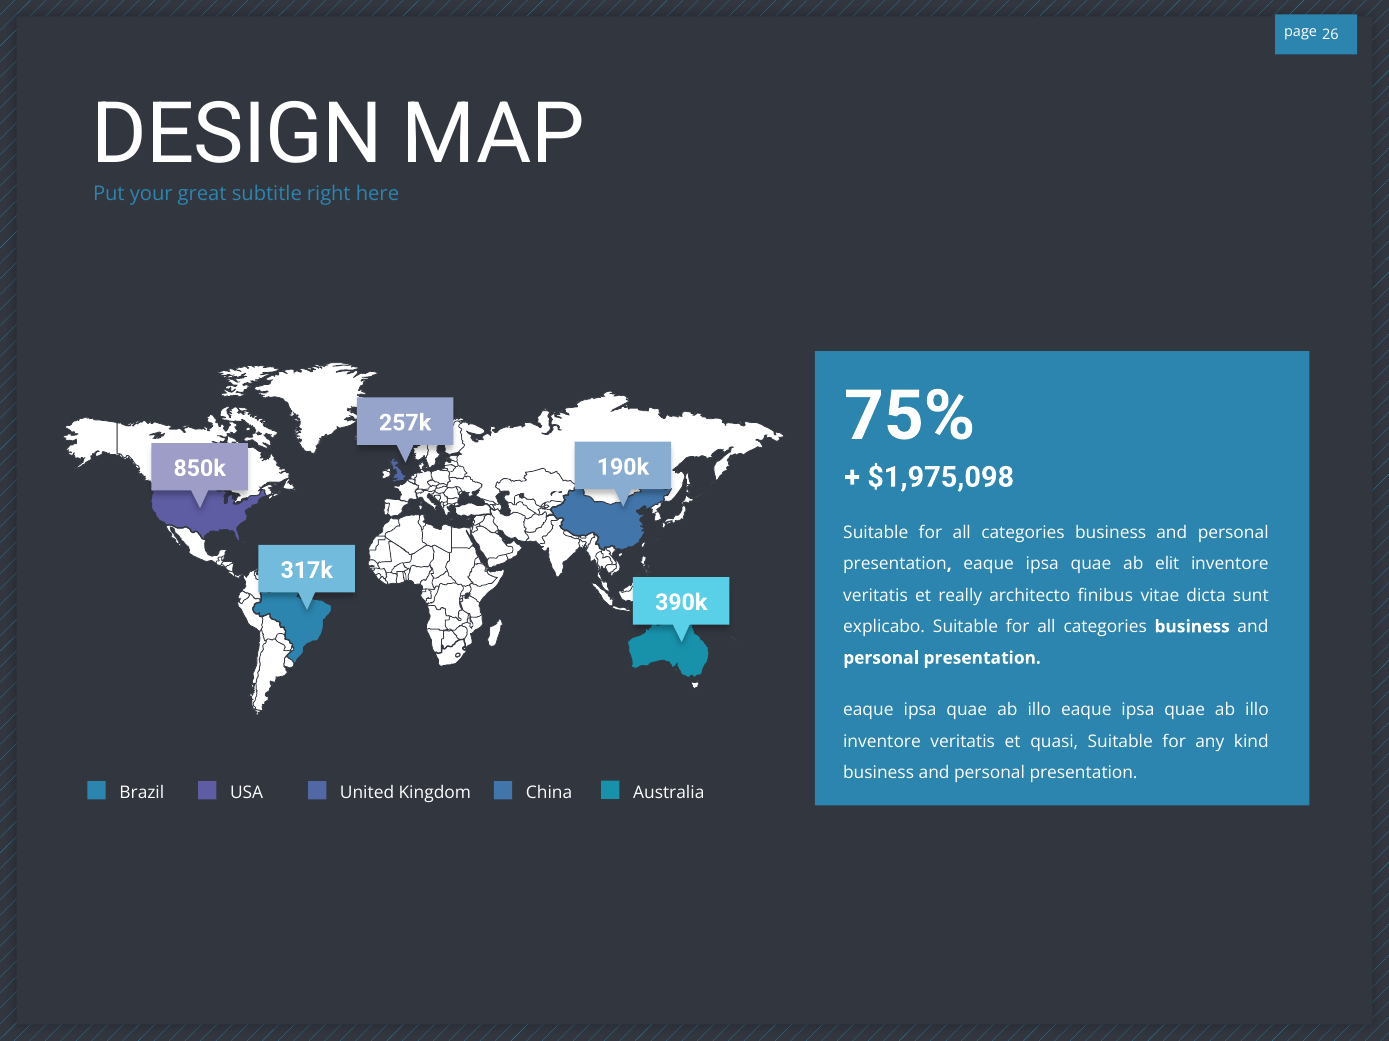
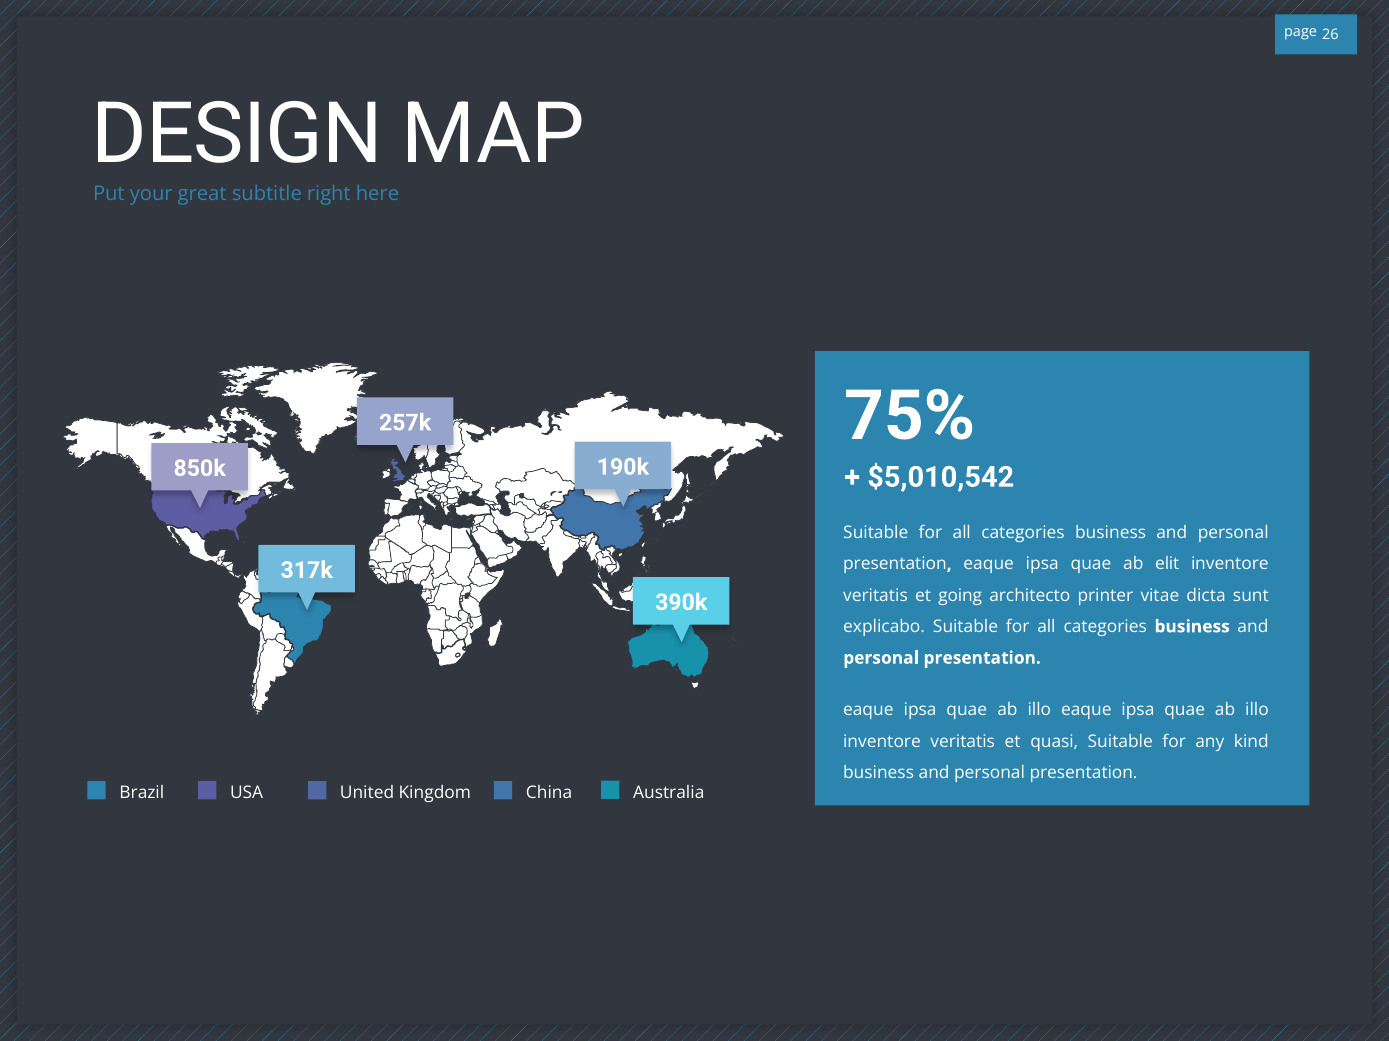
$1,975,098: $1,975,098 -> $5,010,542 (941, 477)
really: really -> going (960, 596)
finibus: finibus -> printer (1105, 596)
